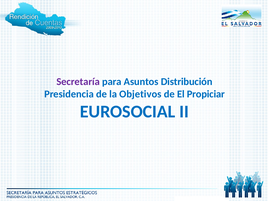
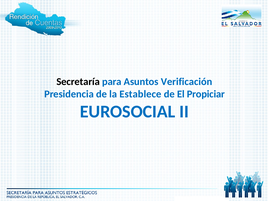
Secretaría colour: purple -> black (78, 82)
Distribución: Distribución -> Verificación (187, 82)
Objetivos: Objetivos -> Establece (140, 94)
